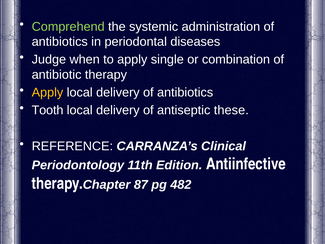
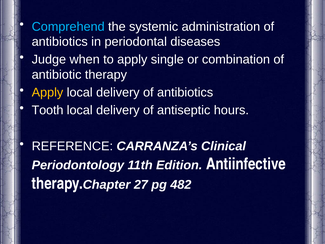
Comprehend colour: light green -> light blue (68, 27)
these: these -> hours (231, 110)
87: 87 -> 27 (141, 184)
